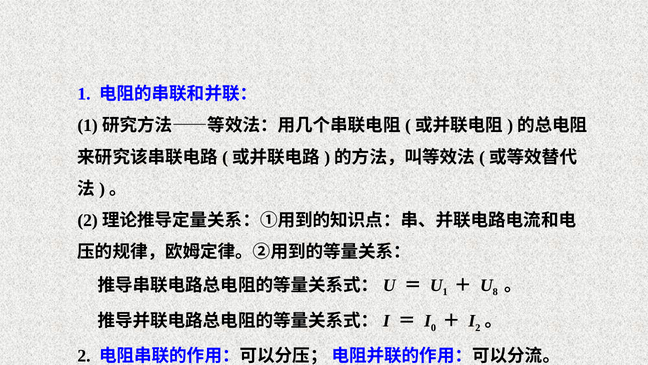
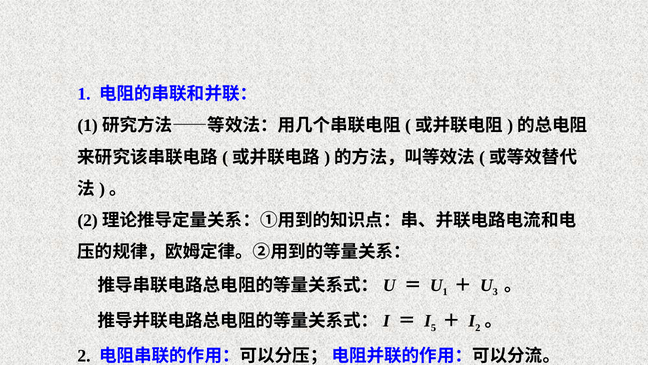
8: 8 -> 3 (495, 292)
0: 0 -> 5 (434, 328)
